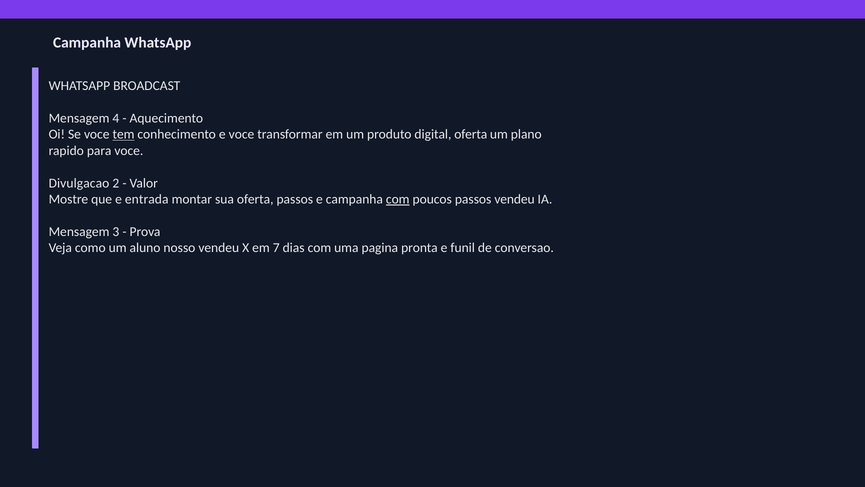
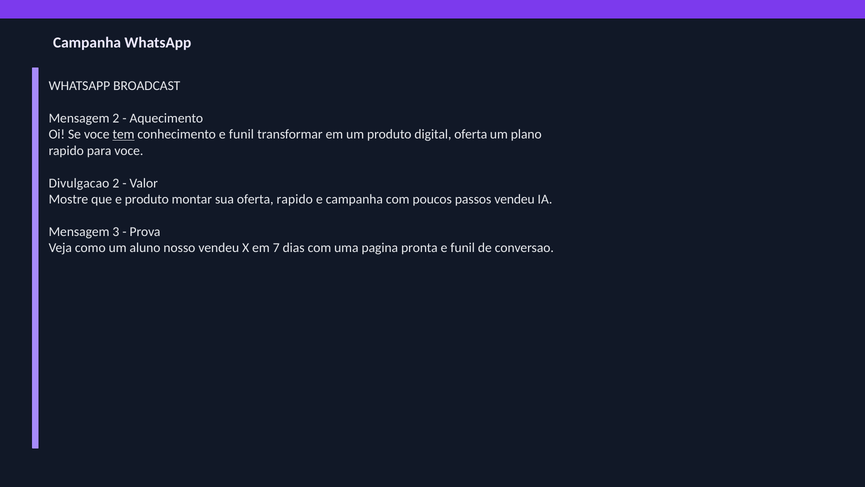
Mensagem 4: 4 -> 2 (116, 118)
conhecimento e voce: voce -> funil (241, 134)
e entrada: entrada -> produto (147, 199)
oferta passos: passos -> rapido (295, 199)
com underline: present -> none (398, 199)
